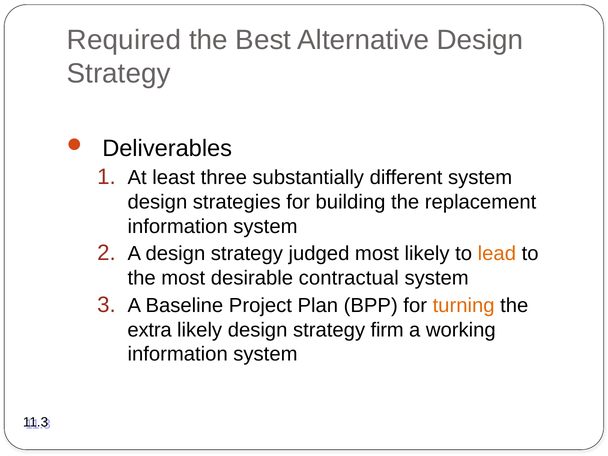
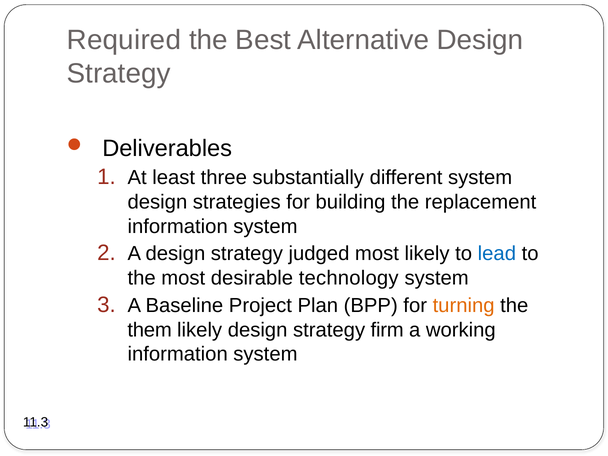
lead colour: orange -> blue (497, 254)
contractual: contractual -> technology (349, 278)
extra: extra -> them (150, 330)
